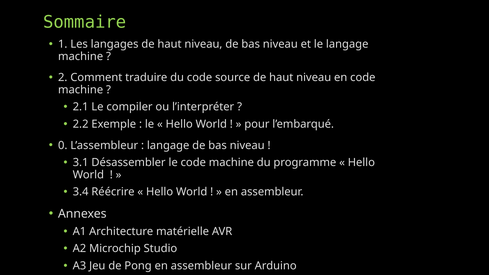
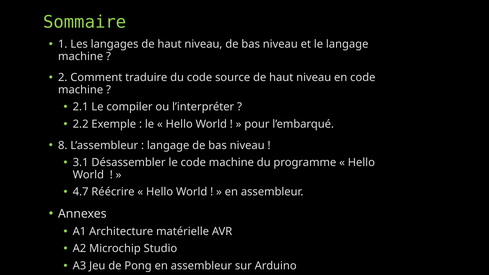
0: 0 -> 8 (63, 145)
3.4: 3.4 -> 4.7 (81, 192)
